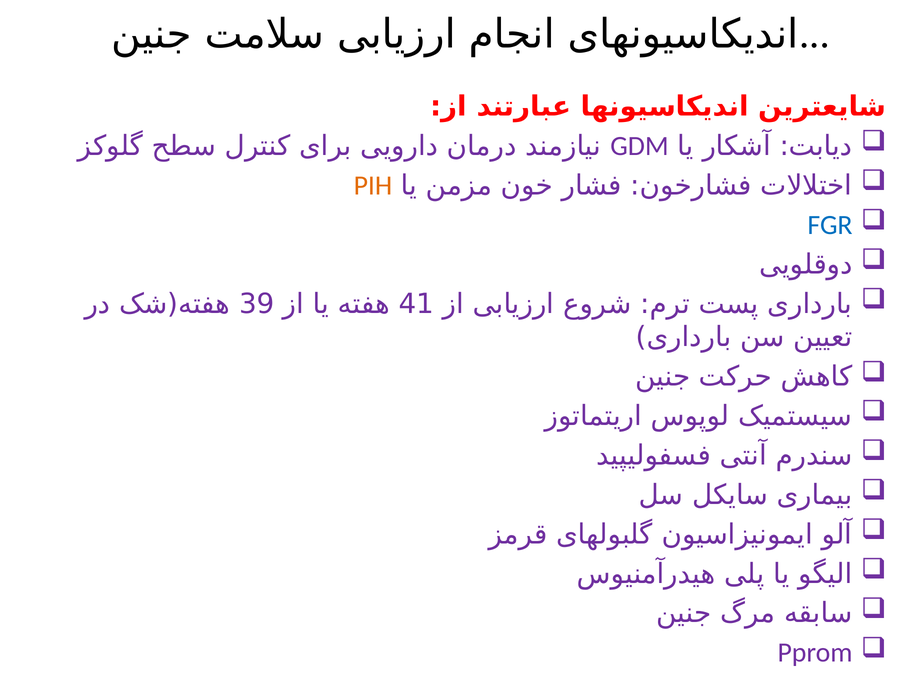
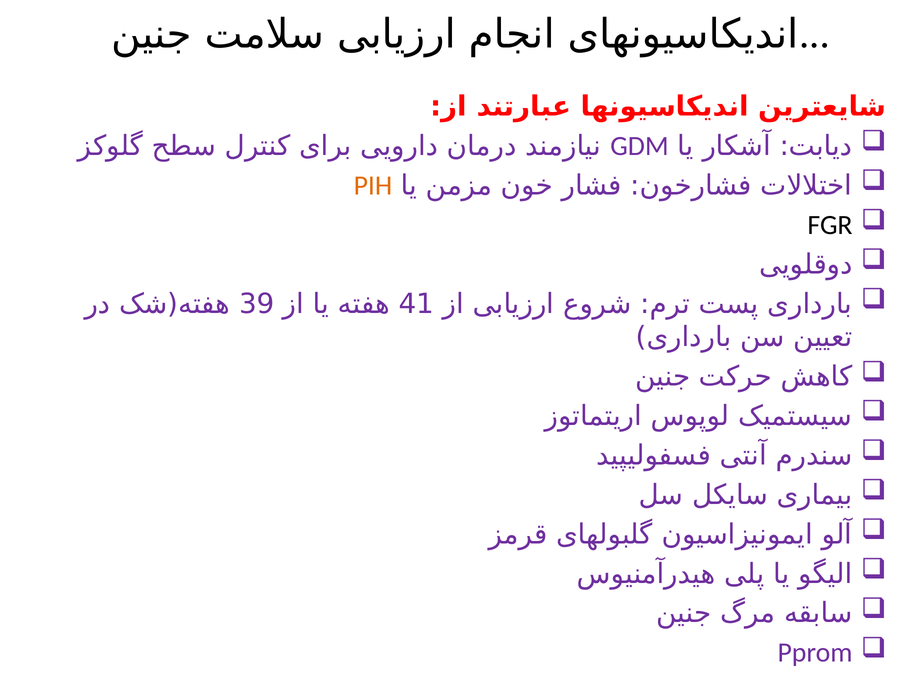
FGR colour: blue -> black (830, 225)
